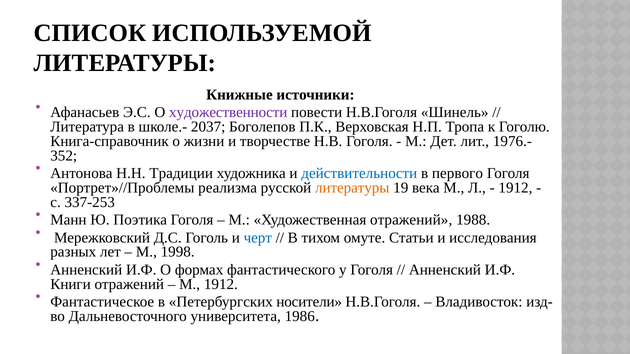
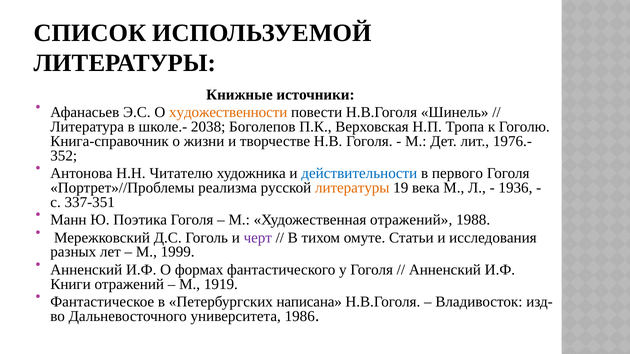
художественности colour: purple -> orange (228, 113)
2037: 2037 -> 2038 (208, 127)
Традиции: Традиции -> Читателю (181, 174)
1912: 1912 -> 1936 (515, 188)
337-253: 337-253 -> 337-351 (90, 203)
черт colour: blue -> purple (258, 238)
1998: 1998 -> 1999 (178, 252)
М 1912: 1912 -> 1919 (221, 284)
носители: носители -> написана (309, 302)
